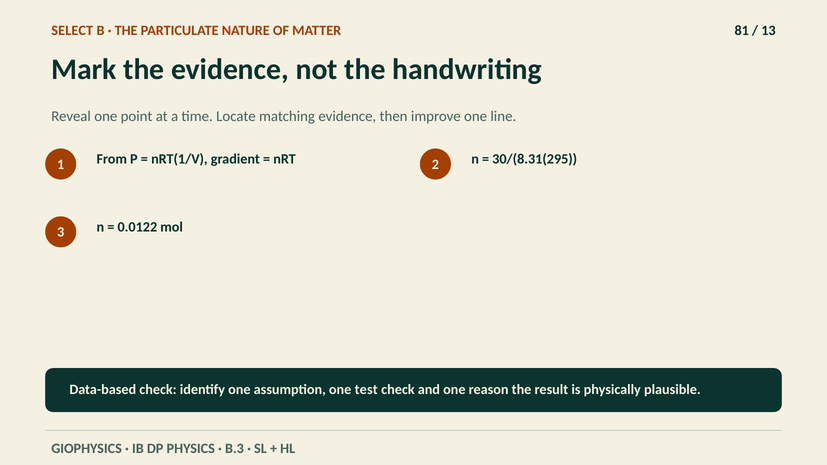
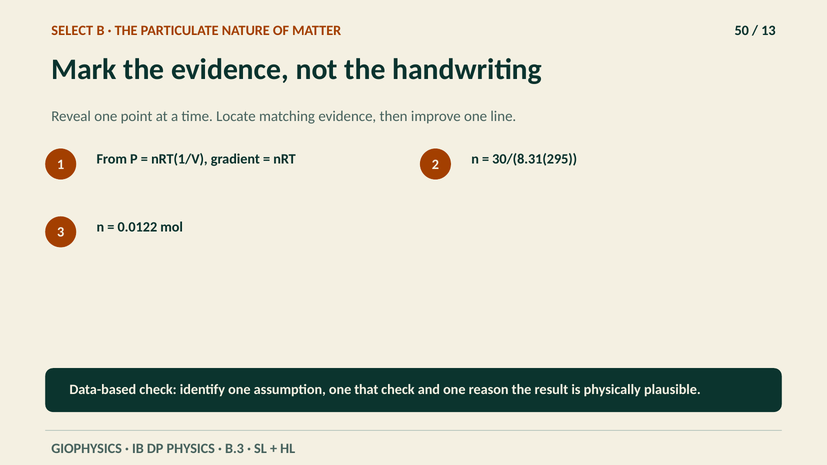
81: 81 -> 50 (742, 31)
test: test -> that (366, 390)
